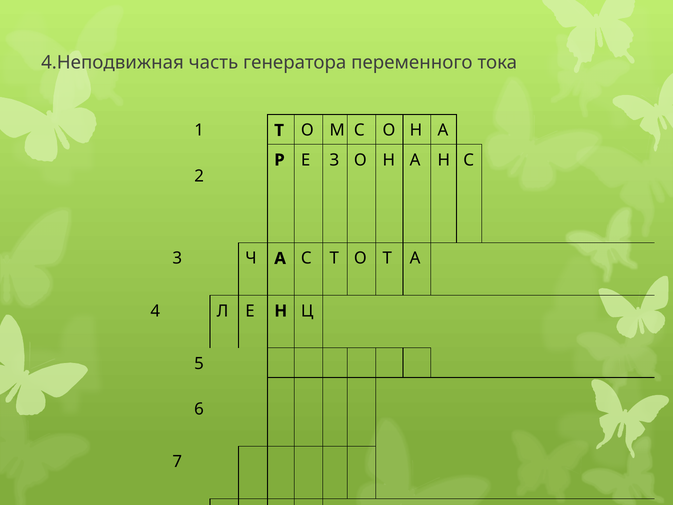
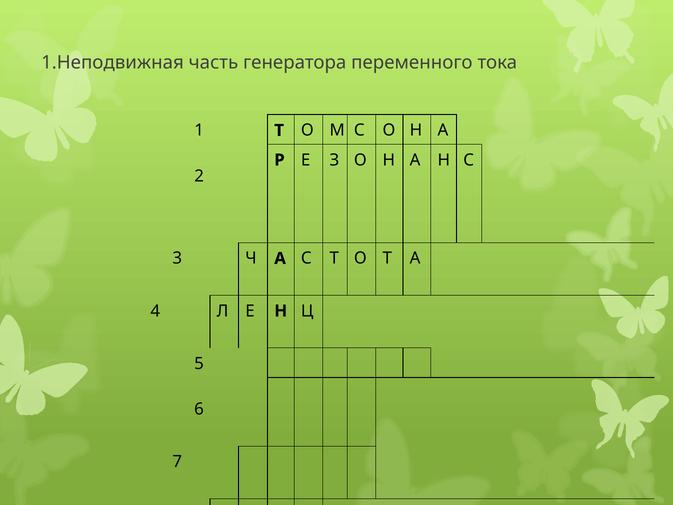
4.Неподвижная: 4.Неподвижная -> 1.Неподвижная (112, 62)
